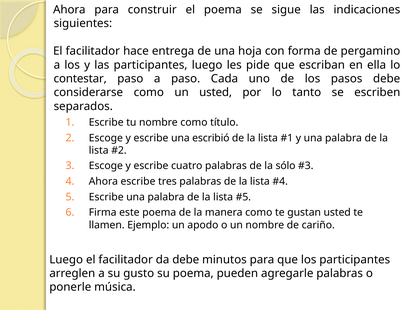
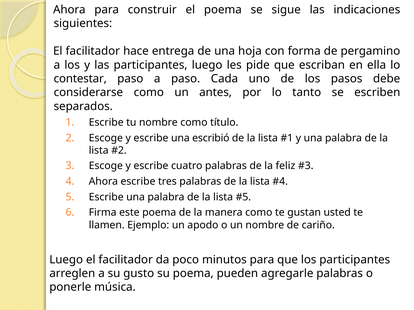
un usted: usted -> antes (216, 93)
sólo: sólo -> feliz (285, 166)
da debe: debe -> poco (186, 260)
